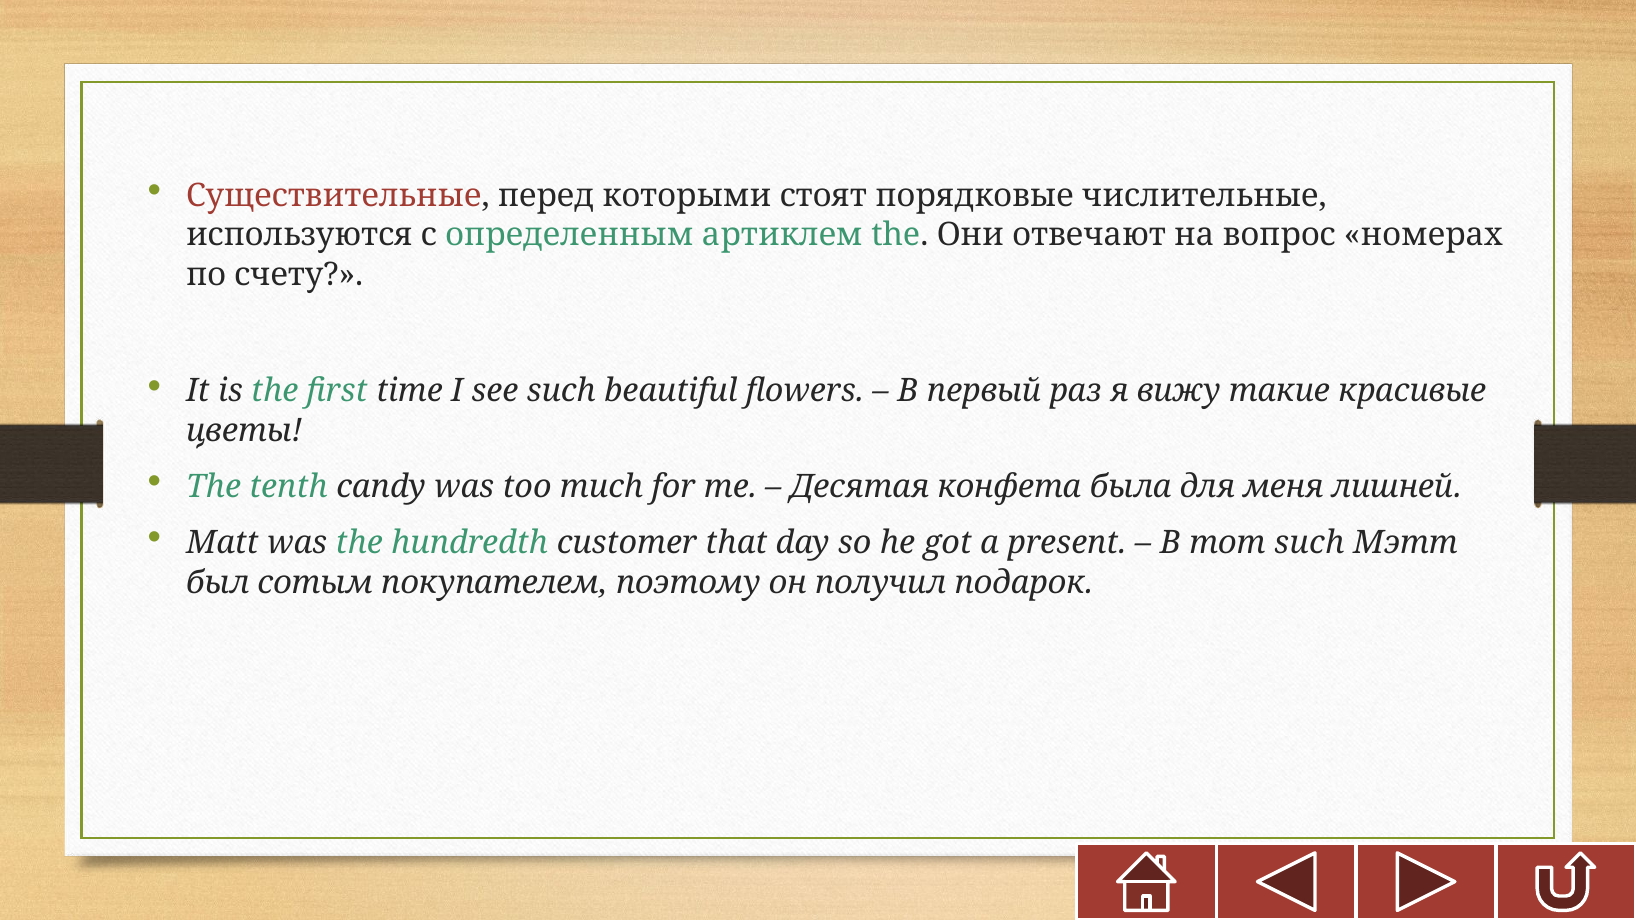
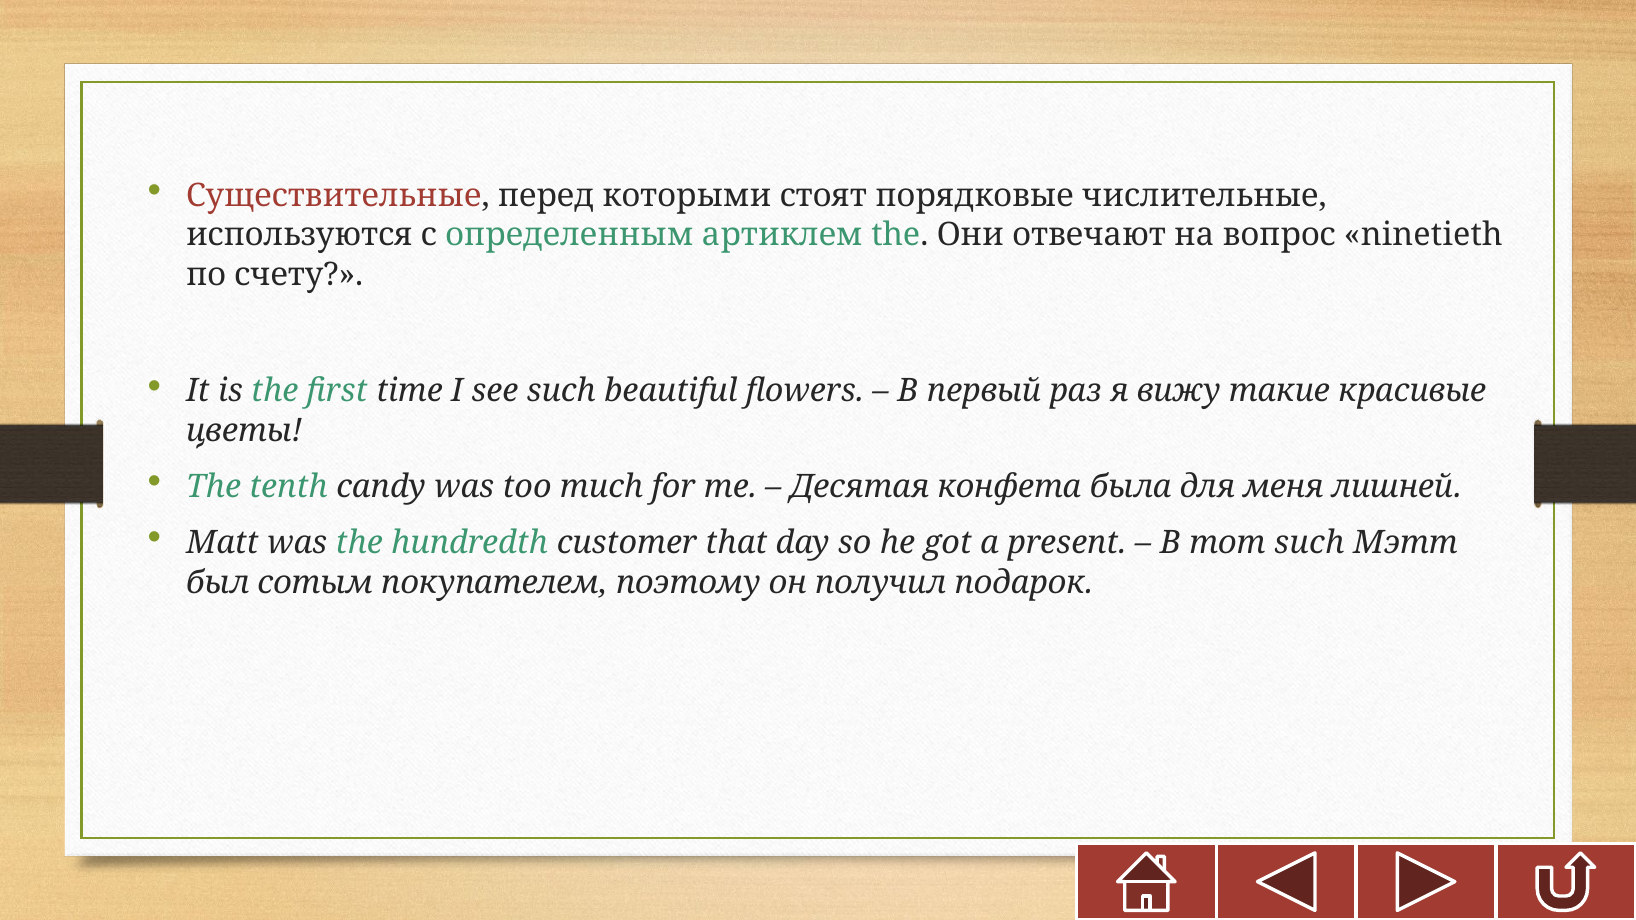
номерах: номерах -> ninetieth (1423, 235)
